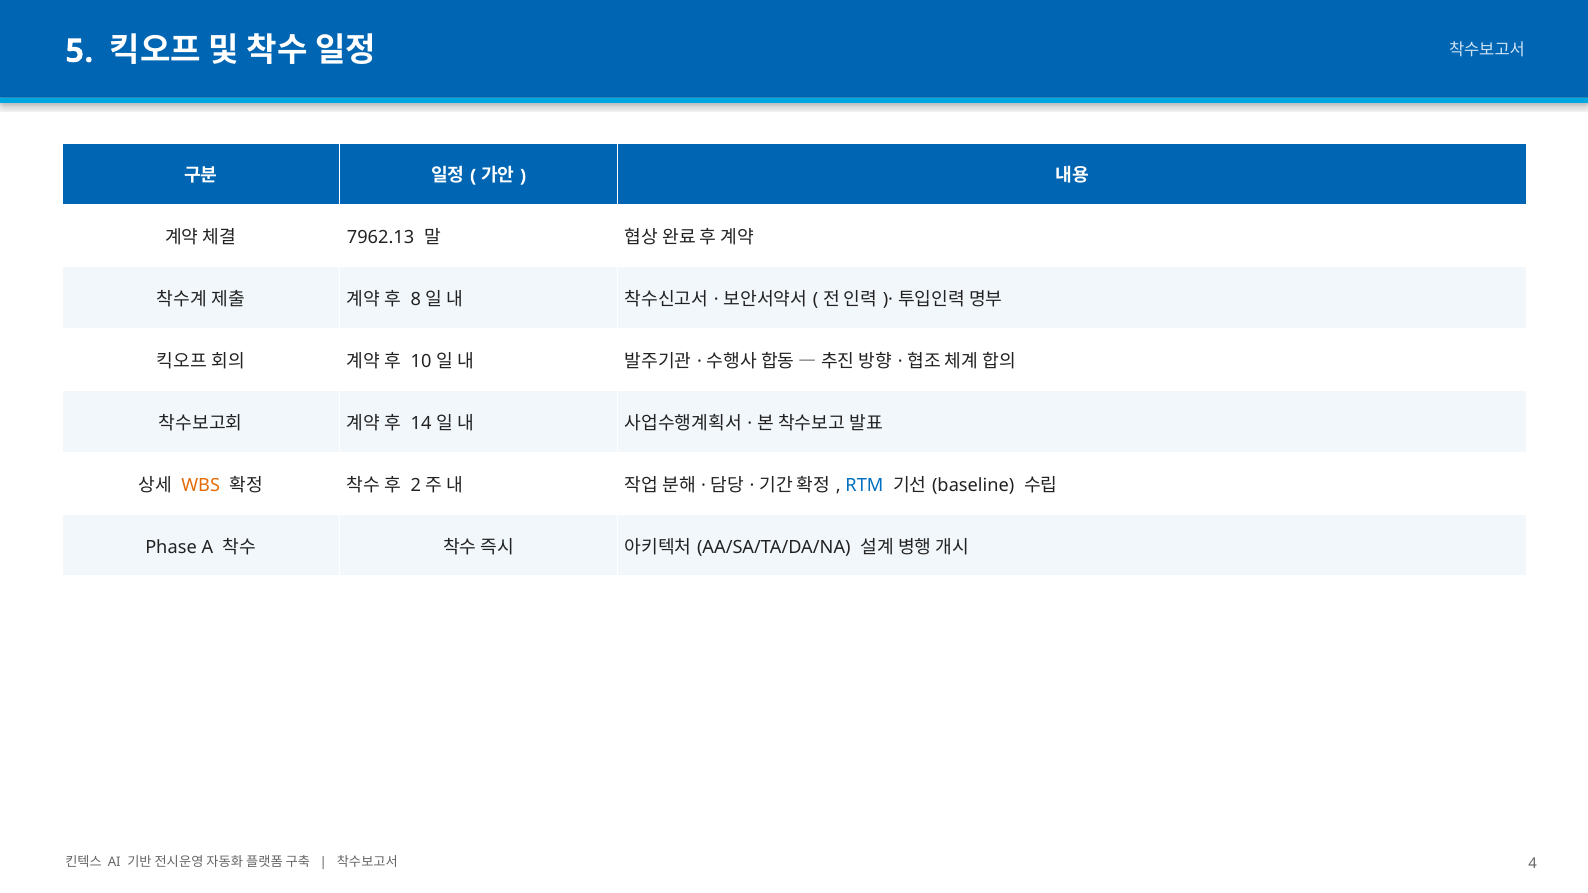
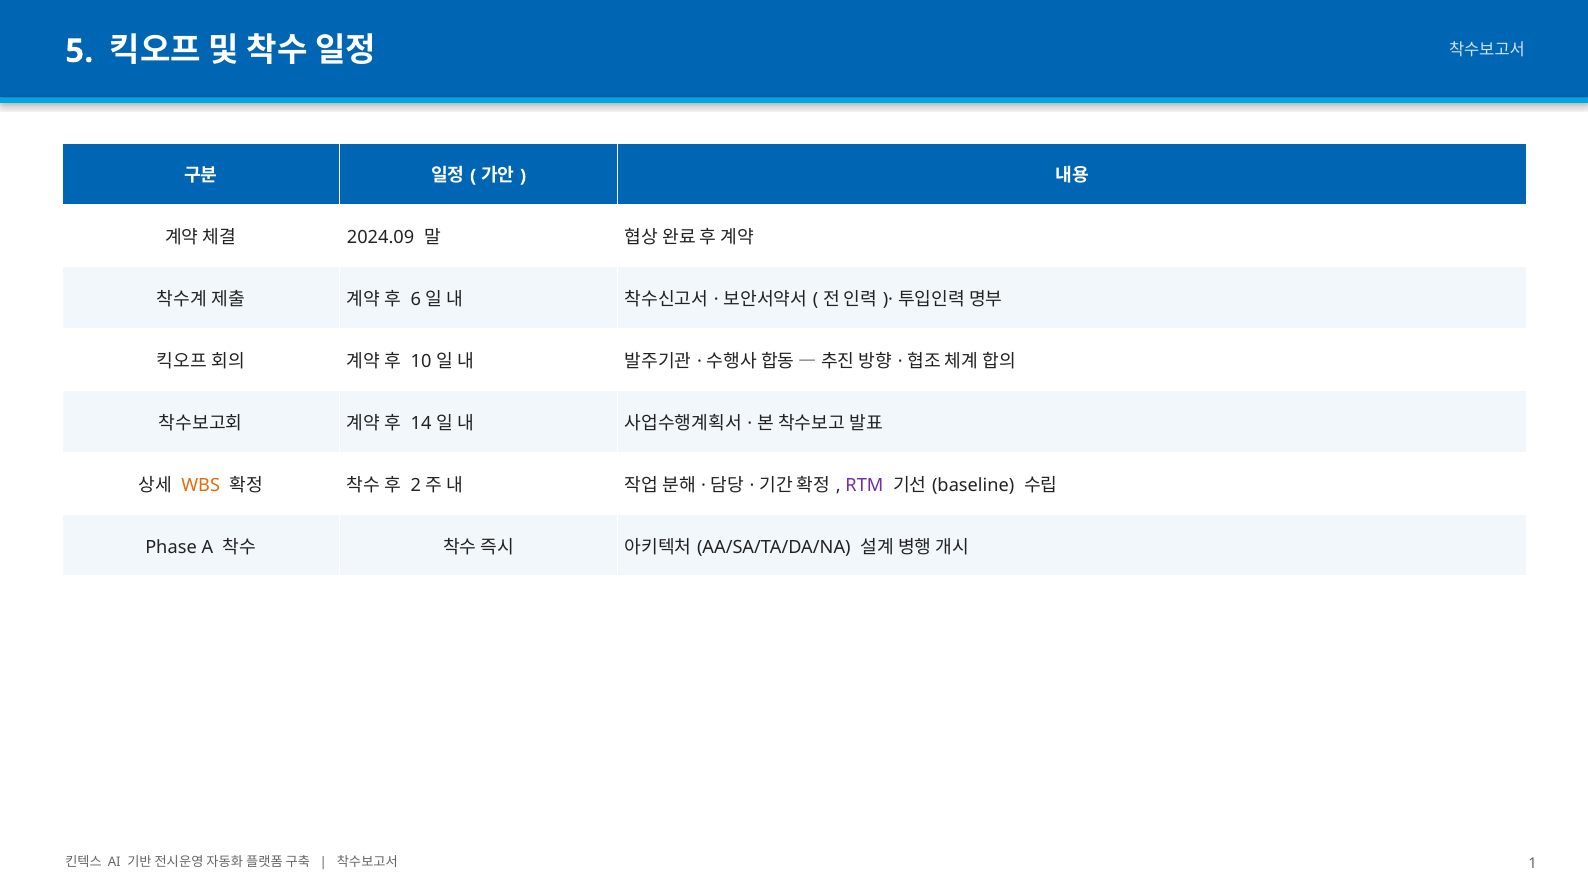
7962.13: 7962.13 -> 2024.09 (381, 238)
8: 8 -> 6 (416, 300)
RTM colour: blue -> purple (864, 485)
4: 4 -> 1 (1533, 864)
